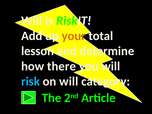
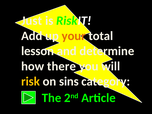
Will: Will -> Just (32, 21)
risk colour: light blue -> yellow (30, 81)
on will: will -> sins (69, 81)
